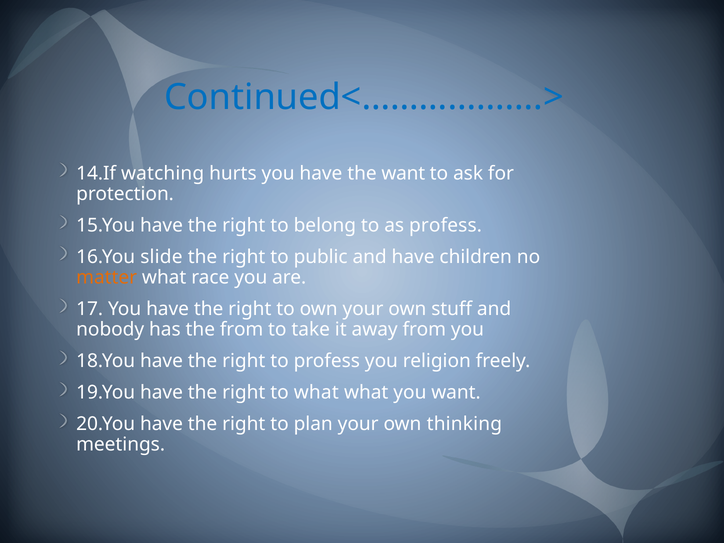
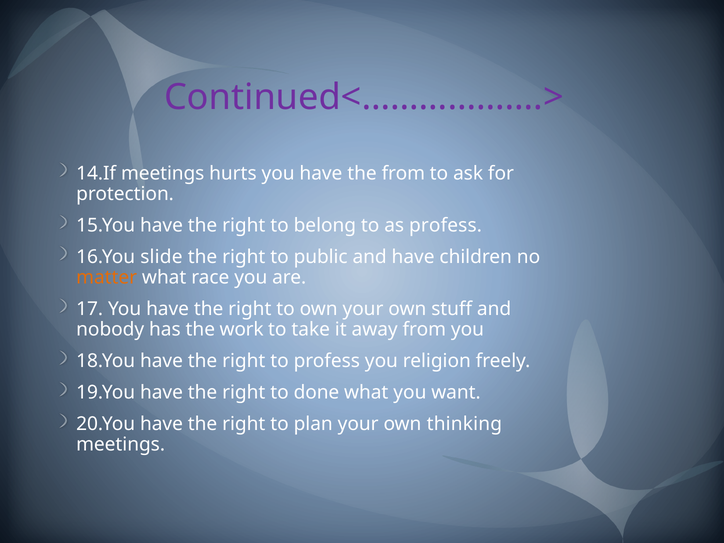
Continued<……………….> colour: blue -> purple (364, 97)
14.If watching: watching -> meetings (163, 173)
the want: want -> from (403, 173)
the from: from -> work (242, 330)
to what: what -> done (316, 393)
